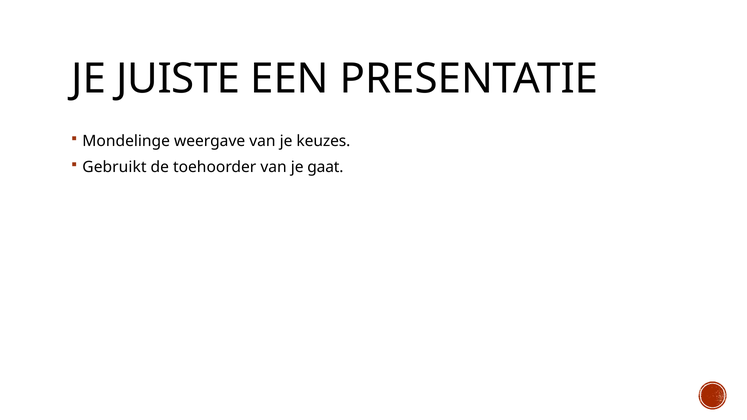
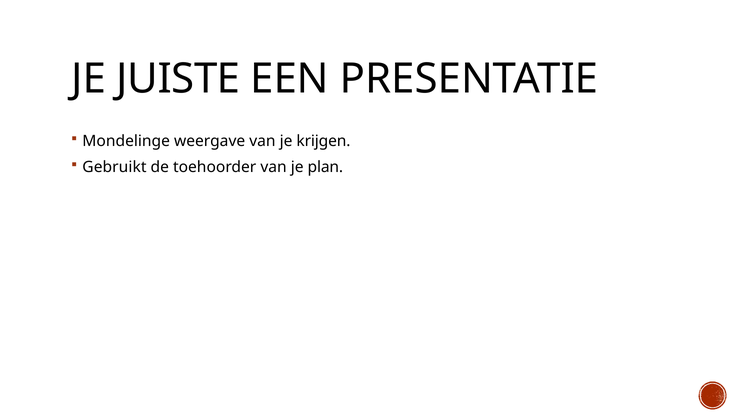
keuzes: keuzes -> krijgen (323, 141)
gaat: gaat -> plan (325, 167)
